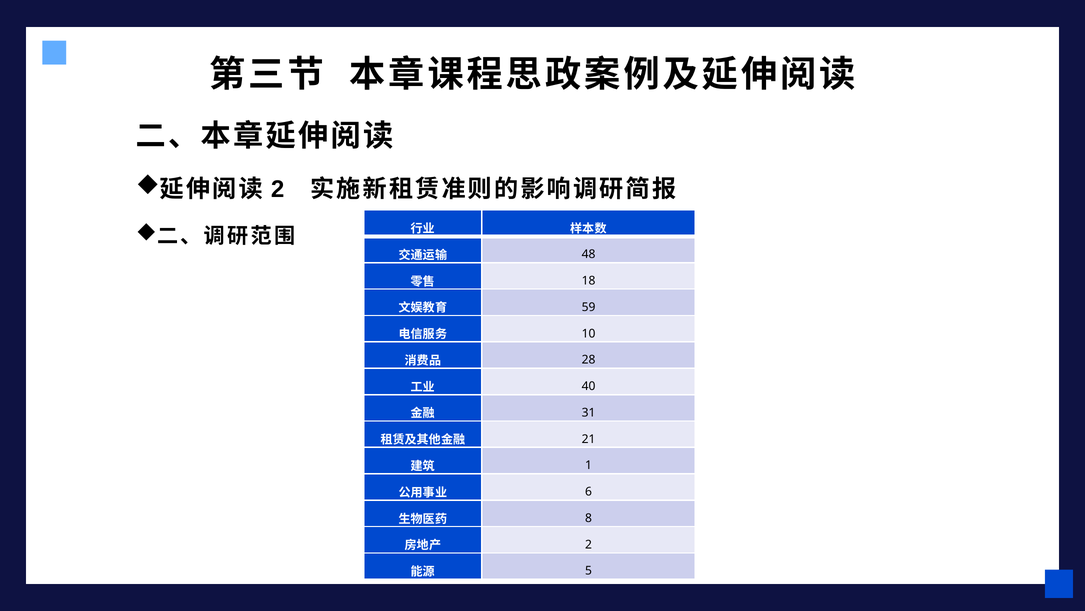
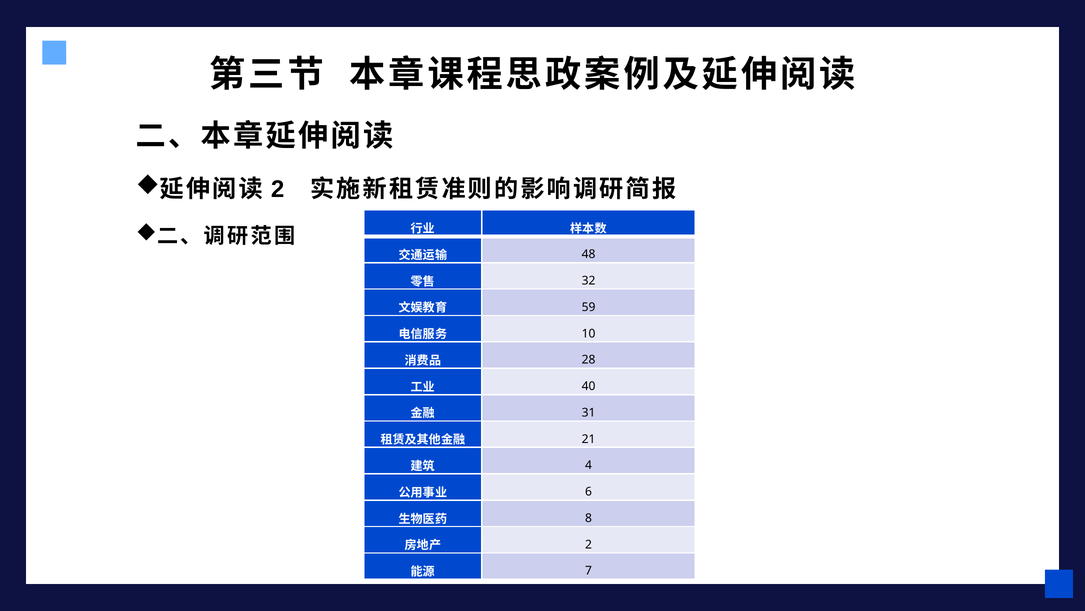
18: 18 -> 32 (589, 280)
1: 1 -> 4 (589, 465)
5: 5 -> 7 (589, 570)
